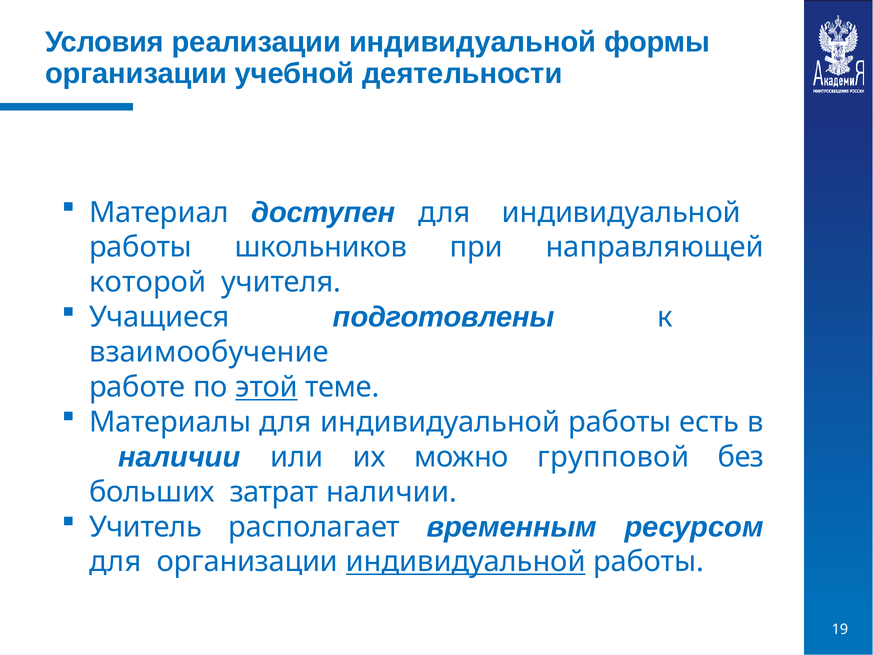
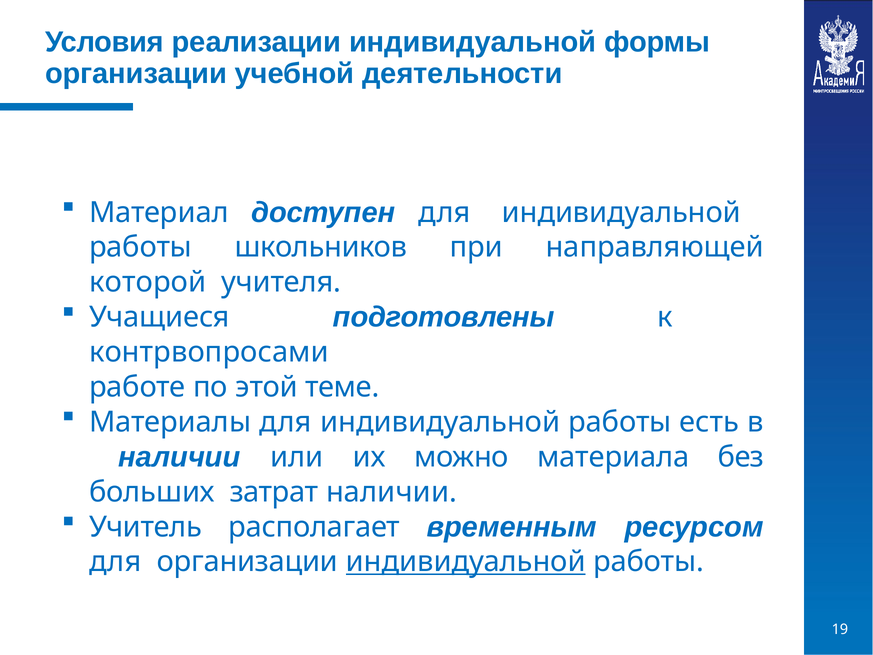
взаимообучение: взаимообучение -> контрвопросами (209, 352)
этой underline: present -> none (267, 387)
групповой: групповой -> материала (613, 457)
